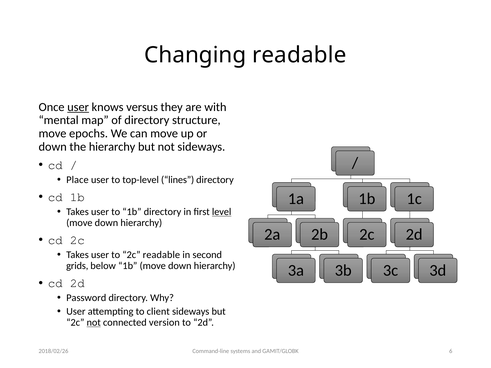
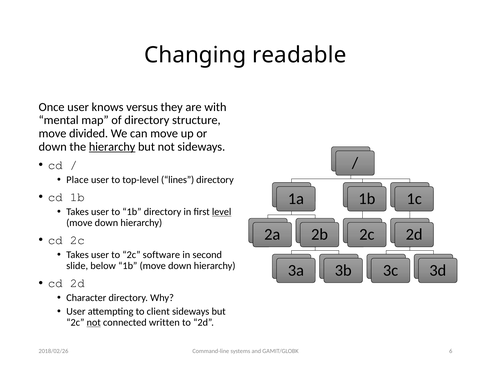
user underline: present -> none (78, 107)
epochs: epochs -> divided (89, 134)
hierarchy underline: none -> present (112, 147)
2c readable: readable -> software (161, 255)
grids: grids -> slide (77, 266)
Password: Password -> Character (86, 298)
version: version -> written (164, 323)
